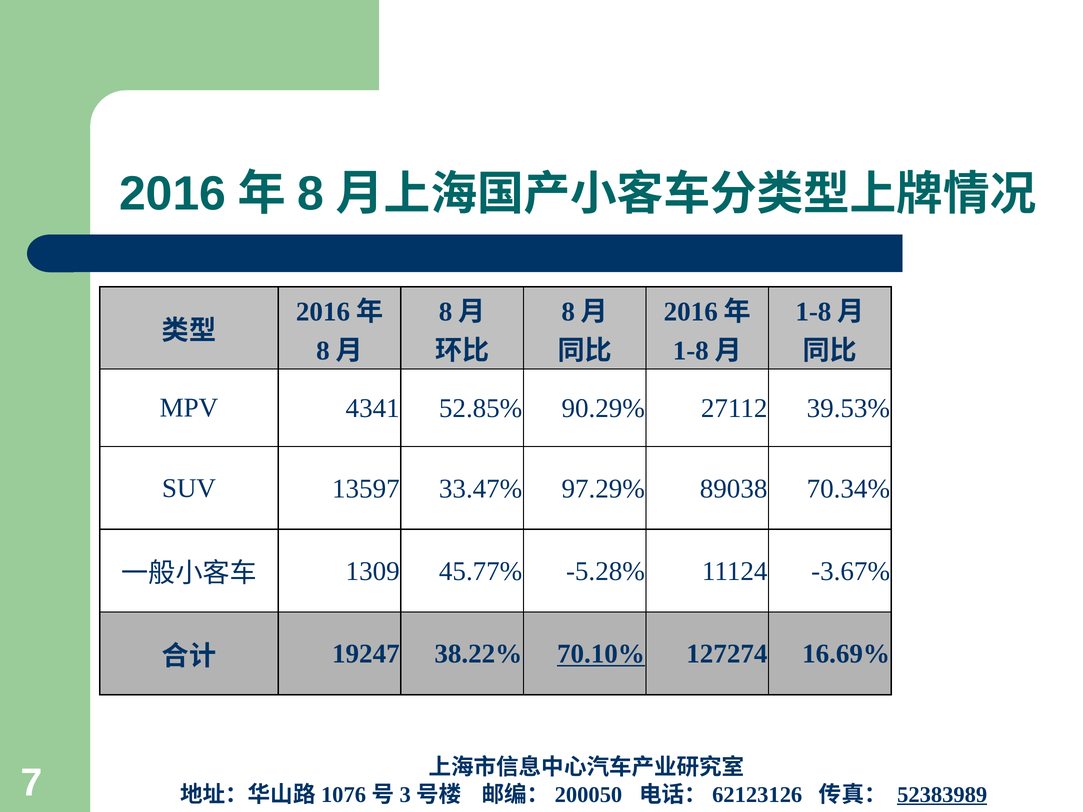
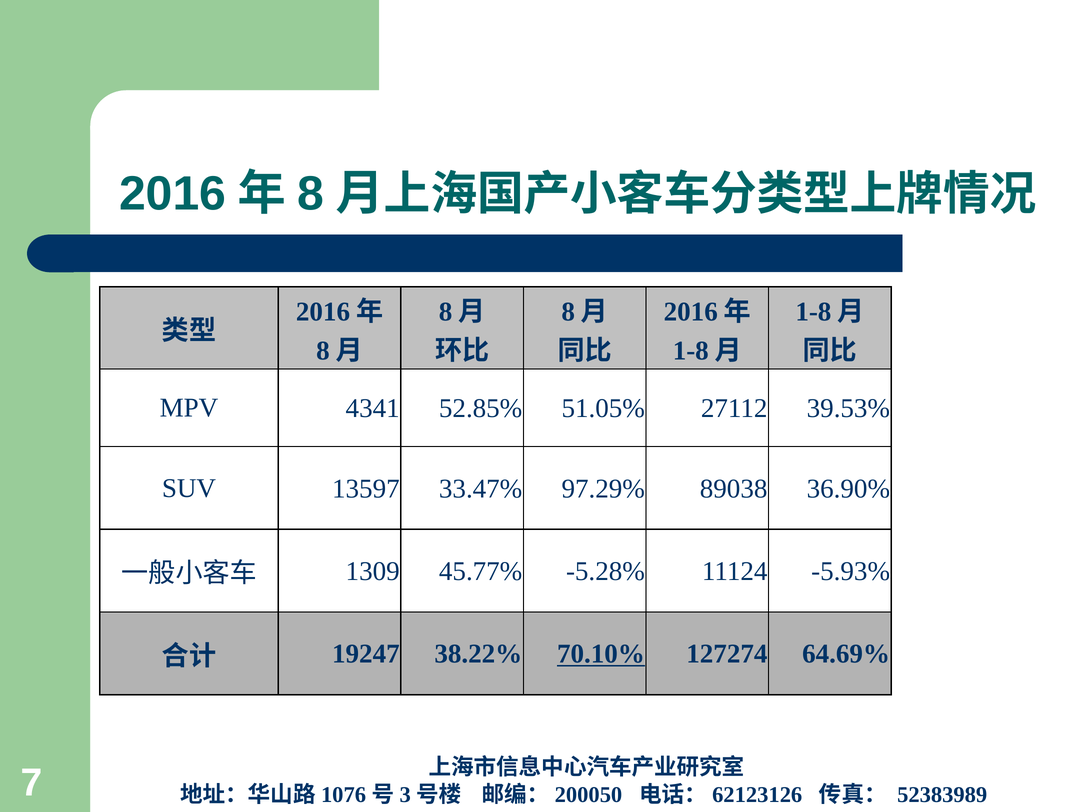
90.29%: 90.29% -> 51.05% (603, 409)
70.34%: 70.34% -> 36.90% (848, 489)
-3.67%: -3.67% -> -5.93% (851, 572)
16.69%: 16.69% -> 64.69% (846, 654)
52383989 underline: present -> none (942, 795)
